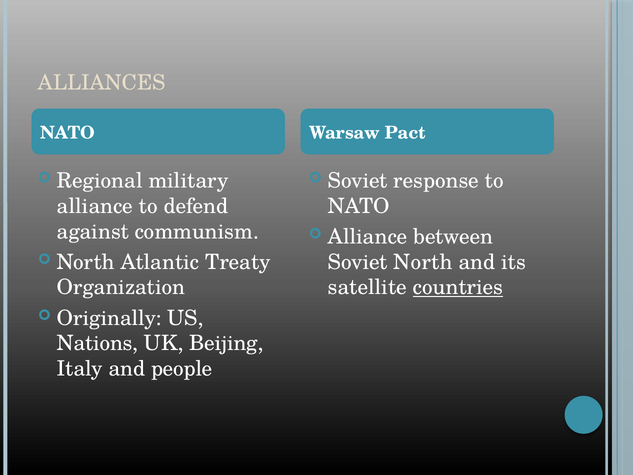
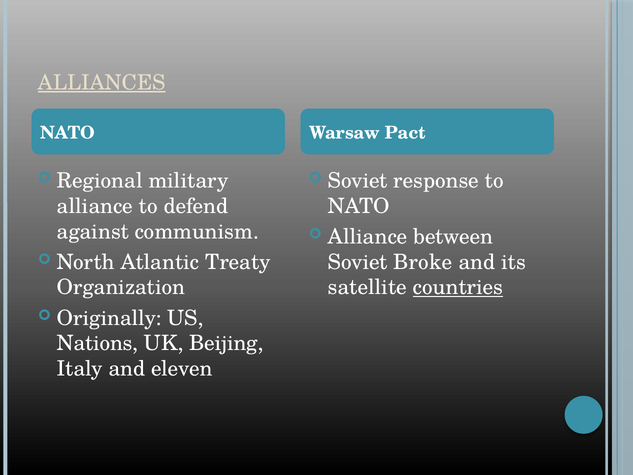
ALLIANCES underline: none -> present (102, 83)
Soviet North: North -> Broke (423, 262)
people: people -> eleven (182, 369)
